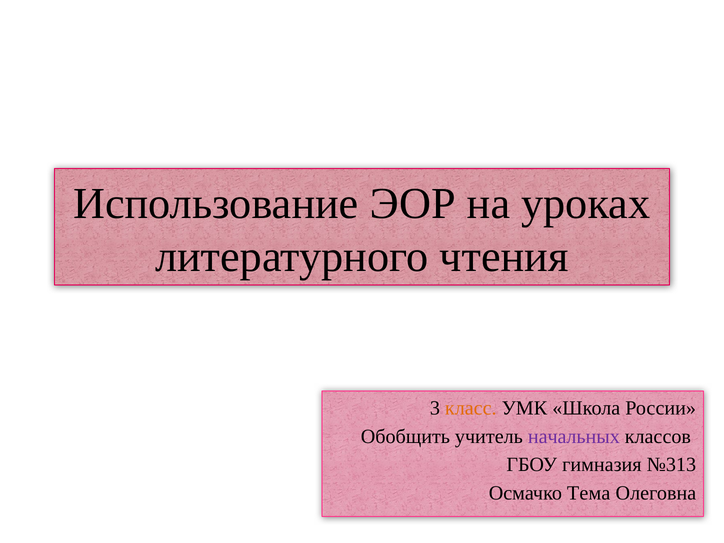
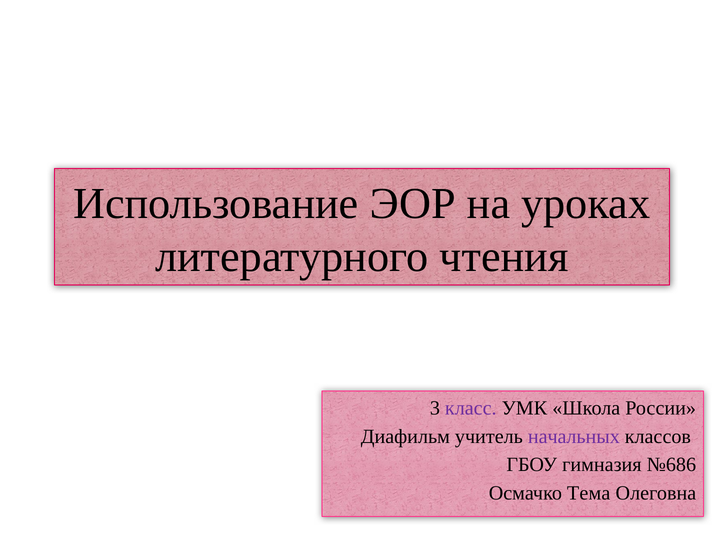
класс colour: orange -> purple (471, 408)
Обобщить: Обобщить -> Диафильм (405, 437)
№313: №313 -> №686 (671, 465)
